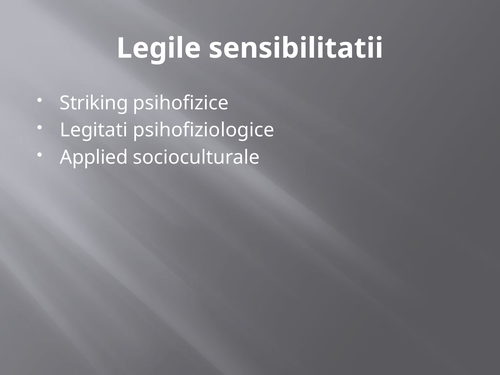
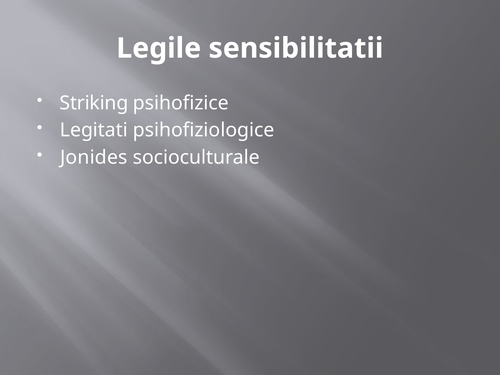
Applied: Applied -> Jonides (94, 157)
